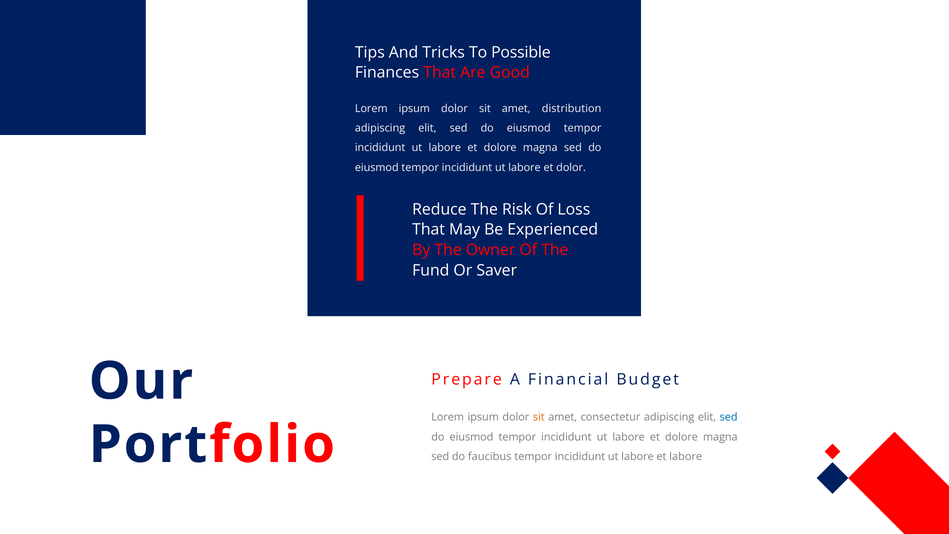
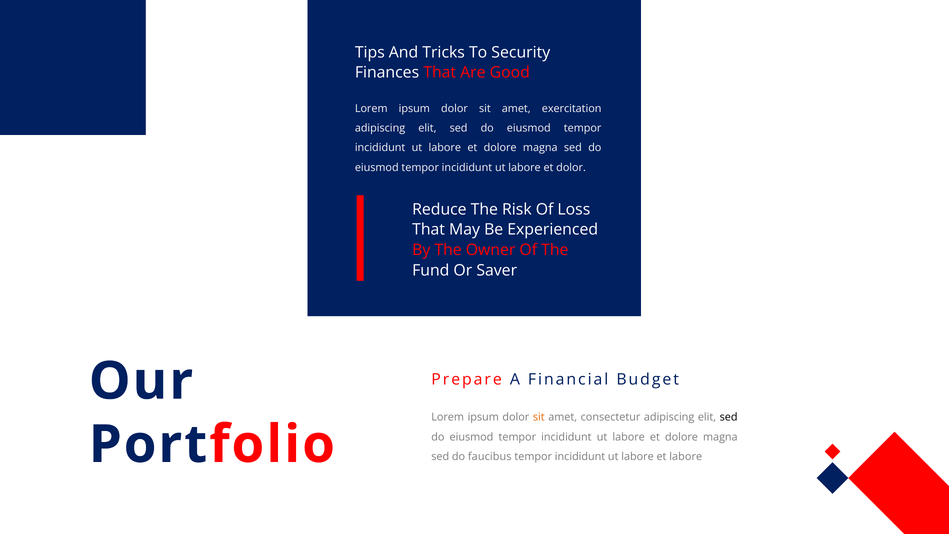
Possible: Possible -> Security (521, 52)
distribution: distribution -> exercitation (572, 109)
sed colour: blue -> black (729, 417)
